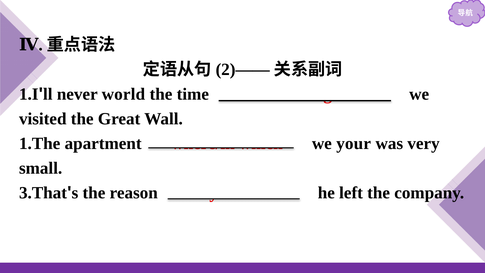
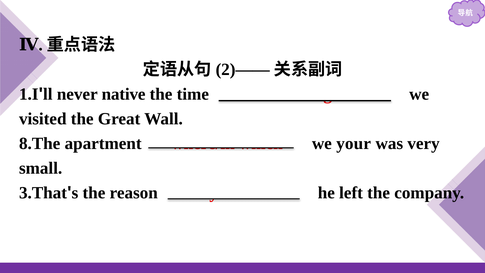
world: world -> native (124, 94)
1.The: 1.The -> 8.The (40, 143)
